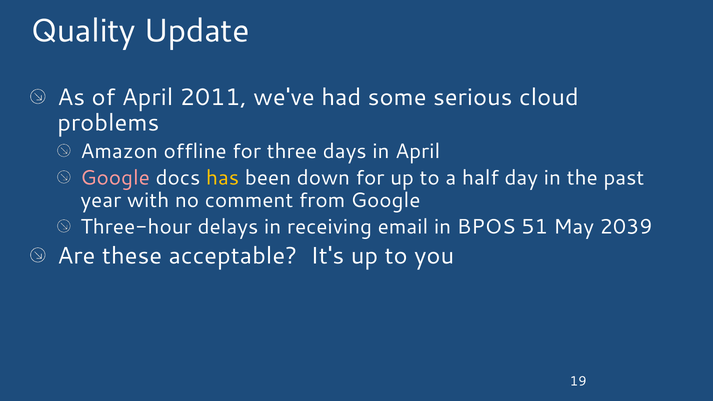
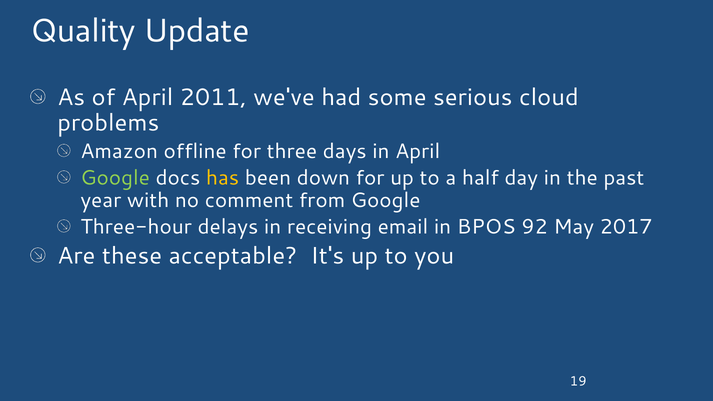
Google colour: pink -> light green (115, 178)
51: 51 -> 92 (535, 227)
2039: 2039 -> 2017 (626, 227)
